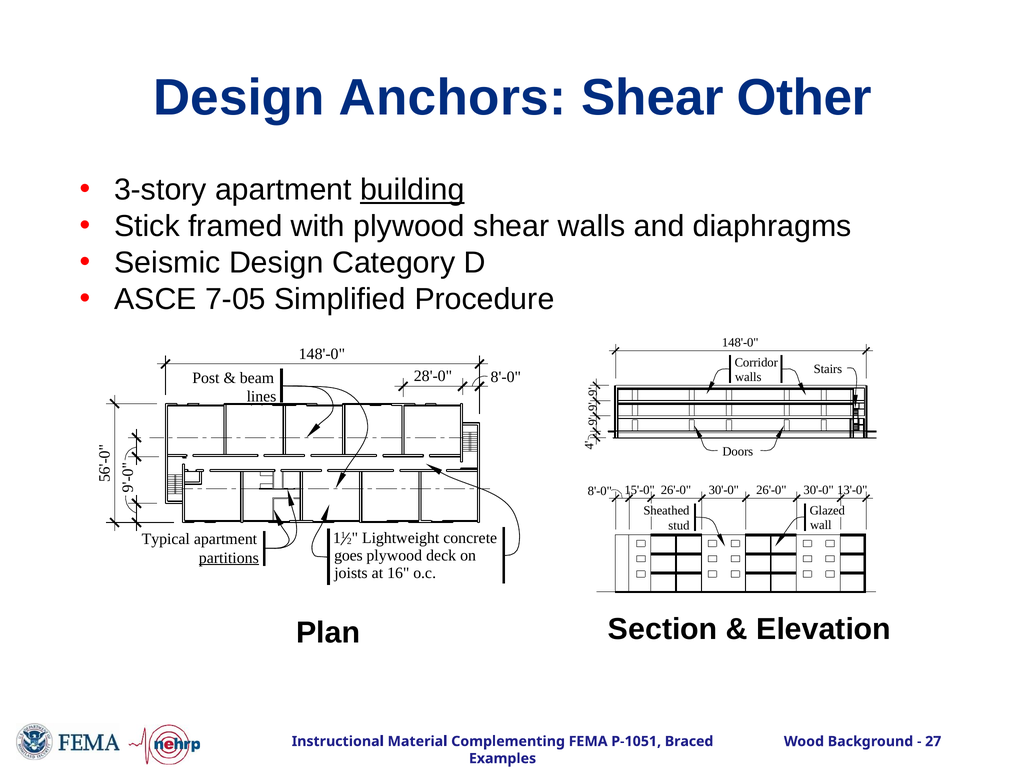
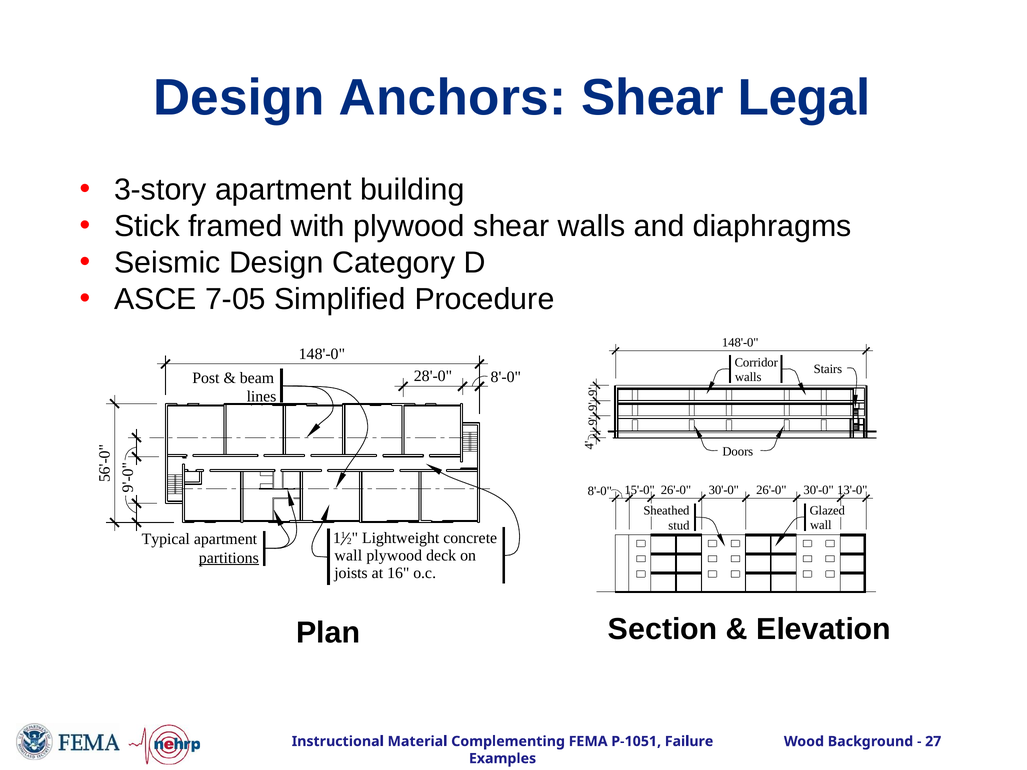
Other: Other -> Legal (804, 98)
building underline: present -> none (412, 190)
goes: goes -> wall (348, 555)
Braced: Braced -> Failure (689, 742)
